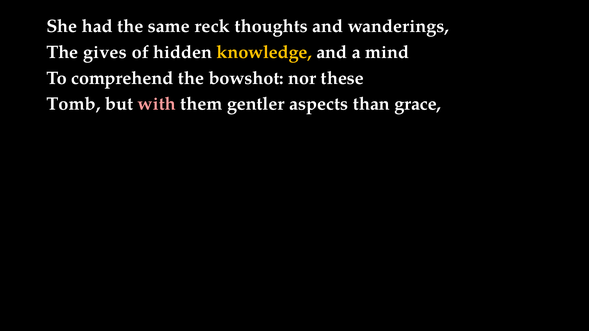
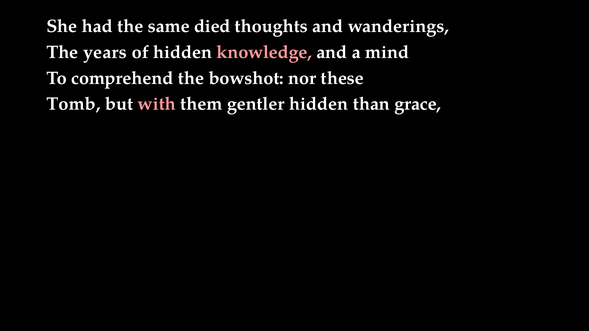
reck: reck -> died (212, 26)
gives: gives -> years (105, 52)
knowledge colour: yellow -> pink (264, 52)
gentler aspects: aspects -> hidden (319, 104)
